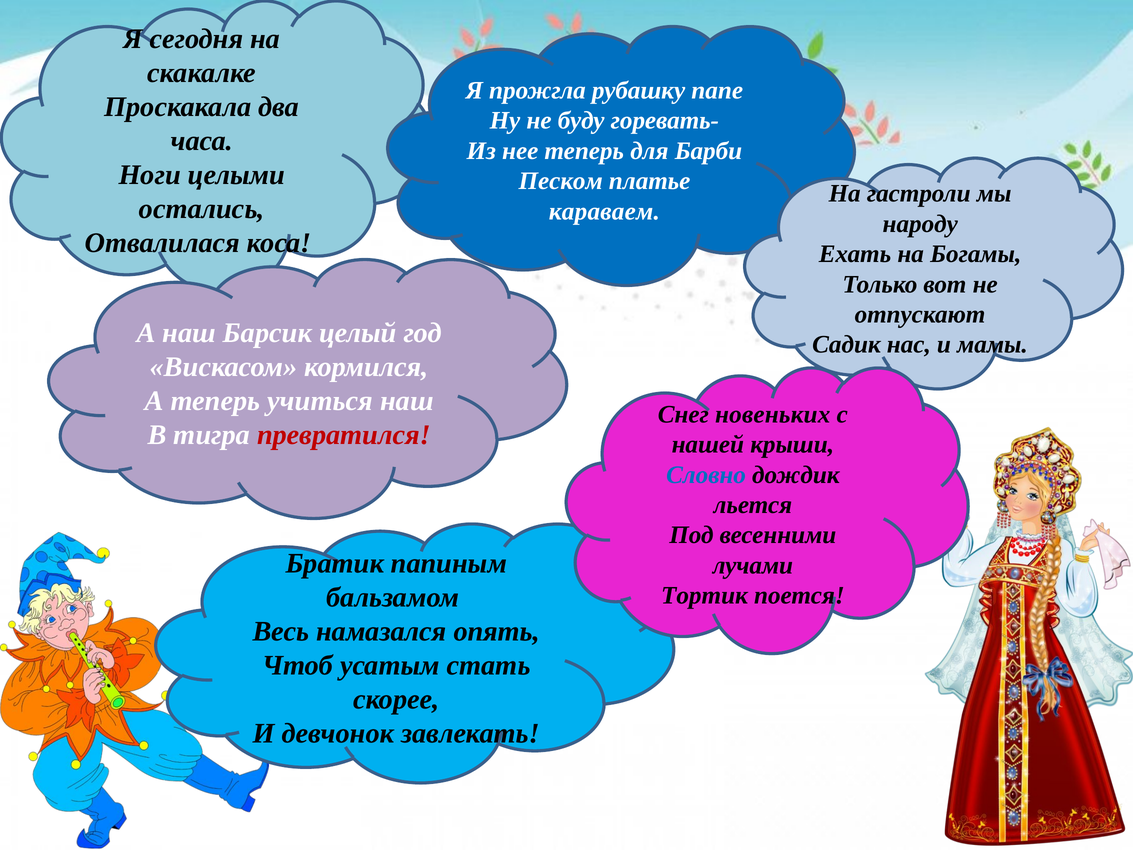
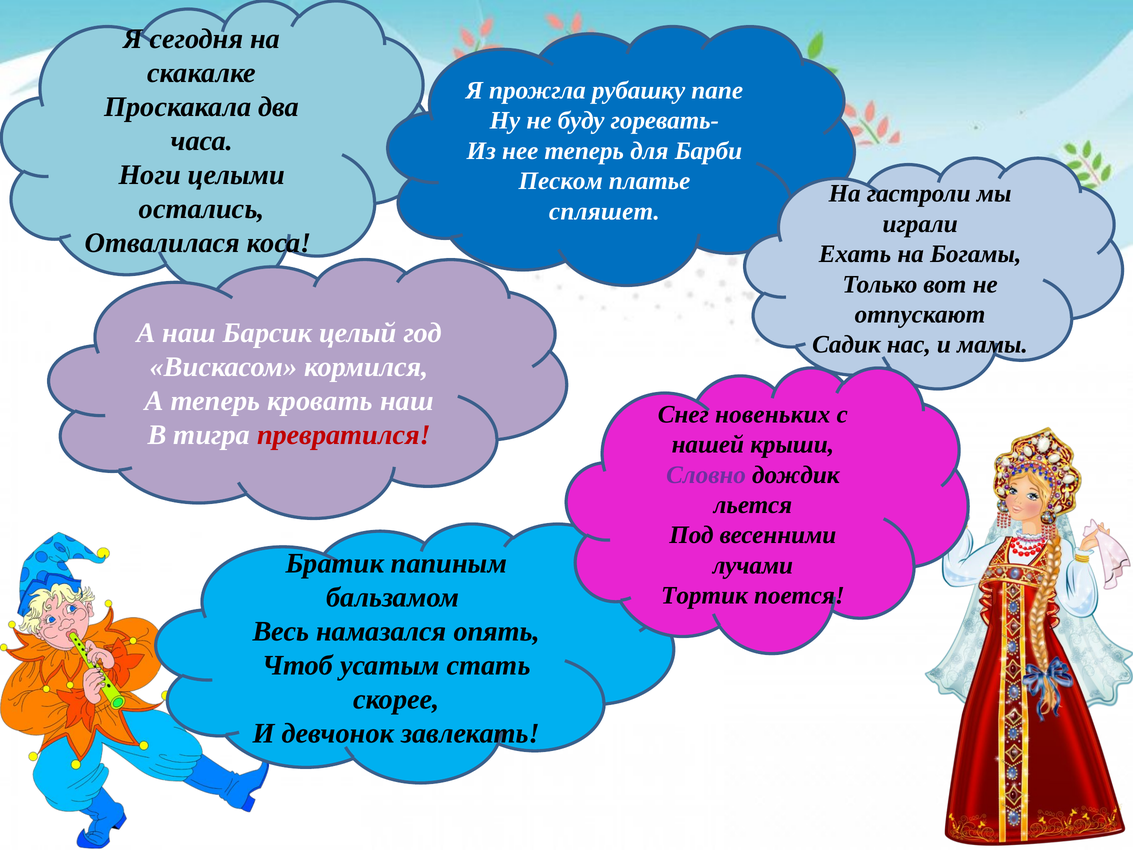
караваем: караваем -> спляшет (604, 211)
народу: народу -> играли (920, 224)
учиться: учиться -> кровать (320, 401)
Словно colour: blue -> purple (706, 475)
